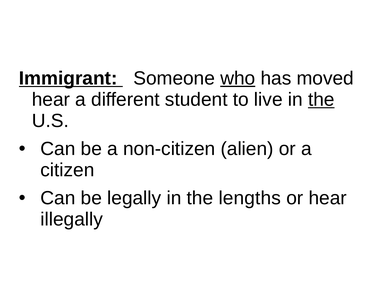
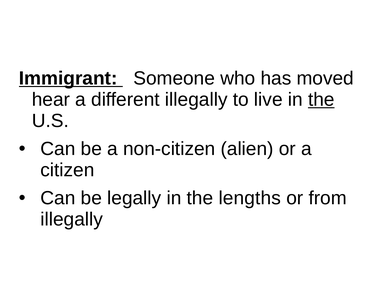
who underline: present -> none (238, 78)
different student: student -> illegally (196, 100)
or hear: hear -> from (328, 198)
